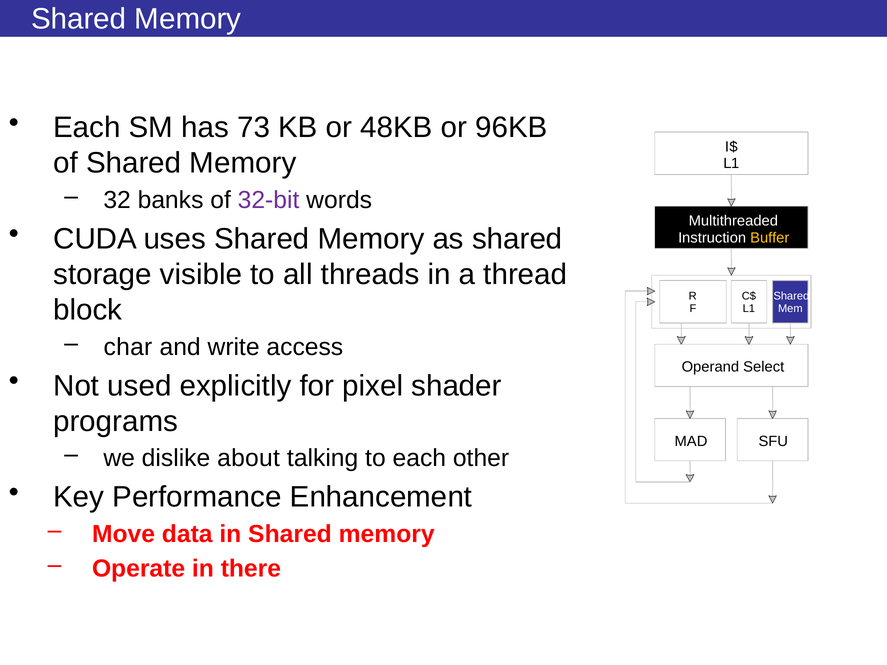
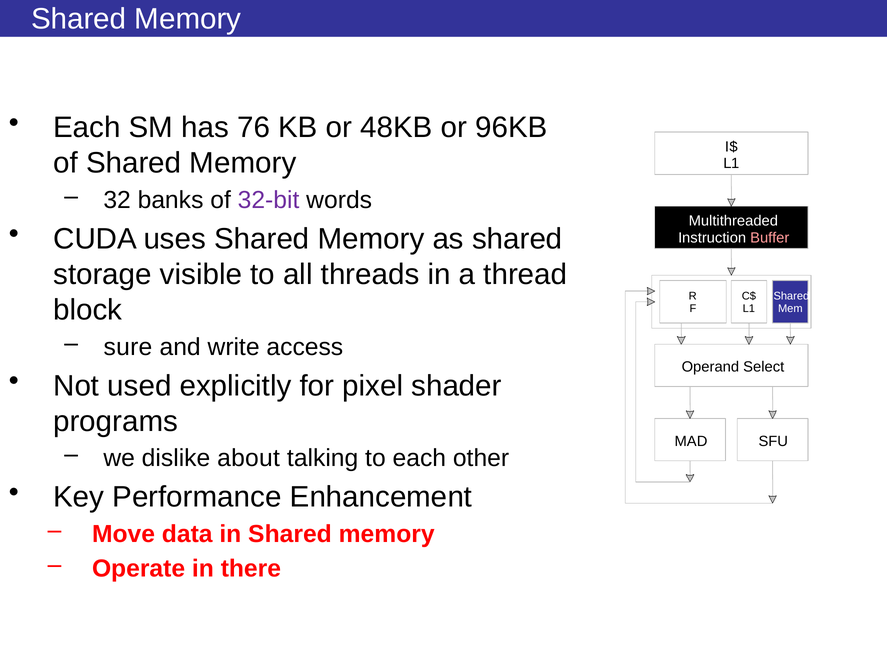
73: 73 -> 76 (254, 128)
Buffer colour: yellow -> pink (770, 238)
char: char -> sure (128, 347)
